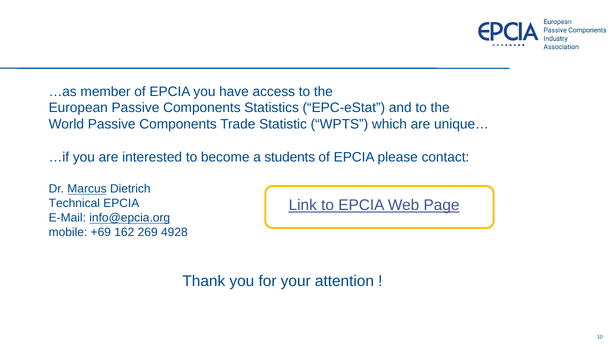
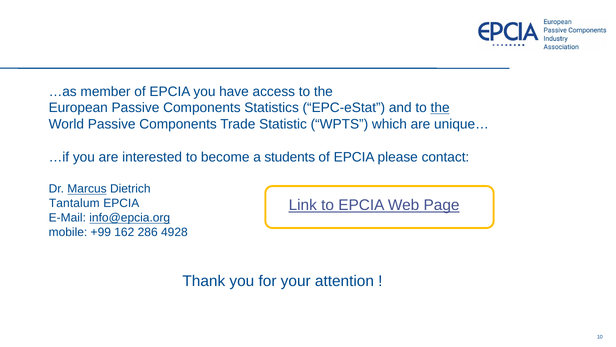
the underline: none -> present (440, 108)
Technical: Technical -> Tantalum (74, 203)
+69: +69 -> +99 (101, 232)
269: 269 -> 286 (148, 232)
